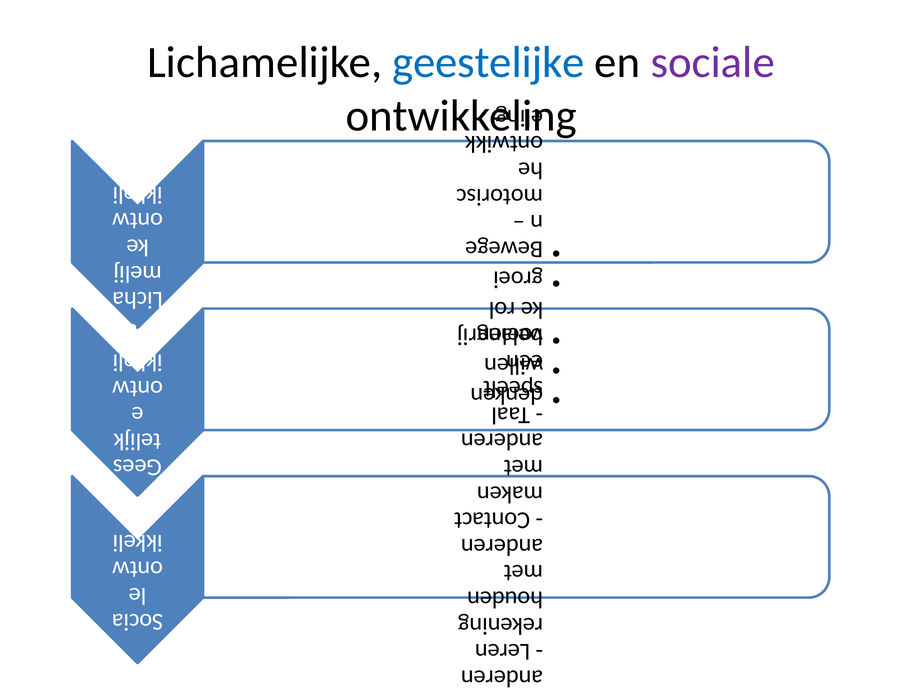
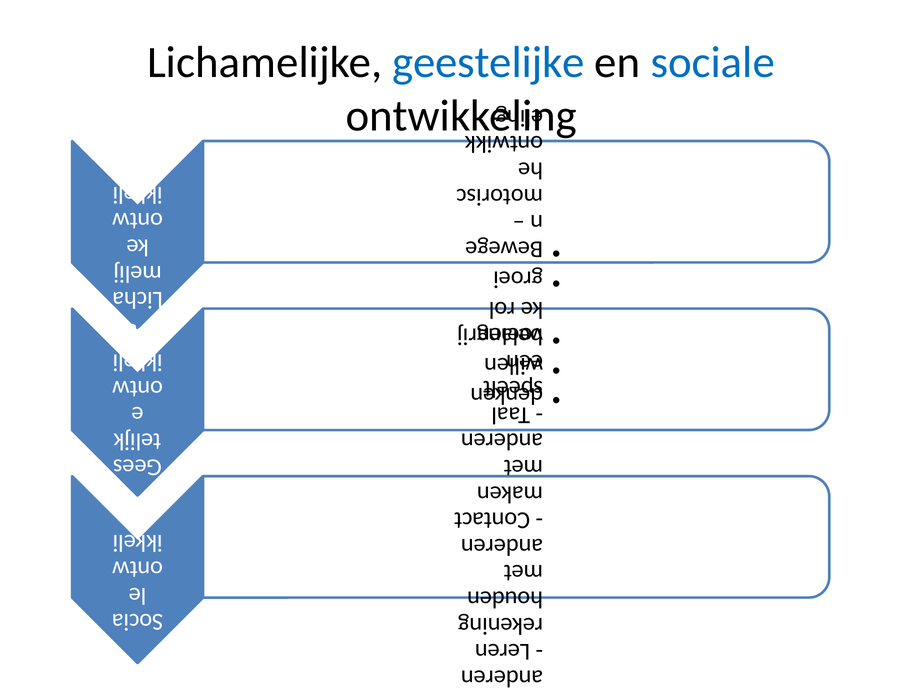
sociale colour: purple -> blue (713, 62)
